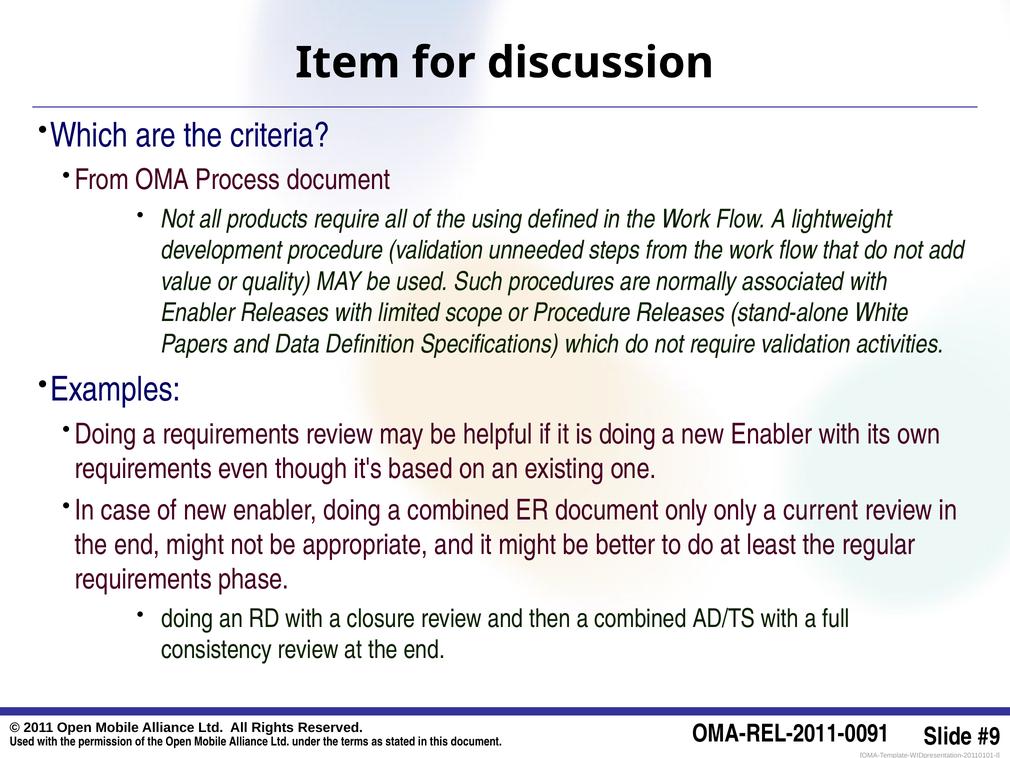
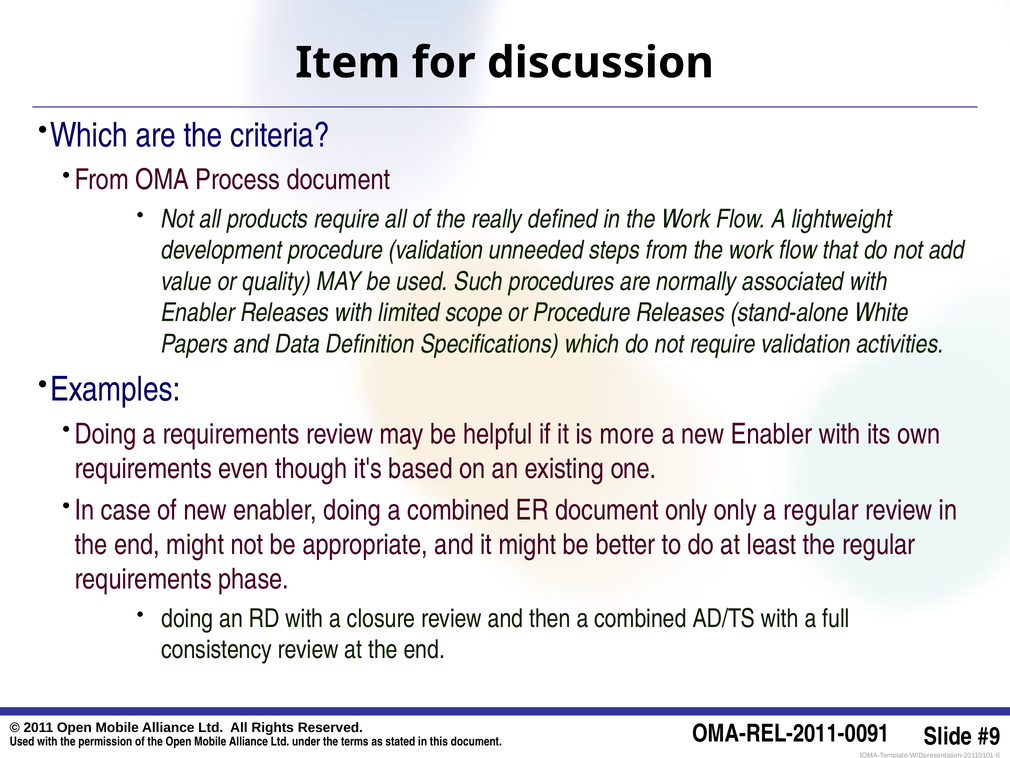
using: using -> really (497, 219)
is doing: doing -> more (627, 434)
a current: current -> regular (821, 510)
